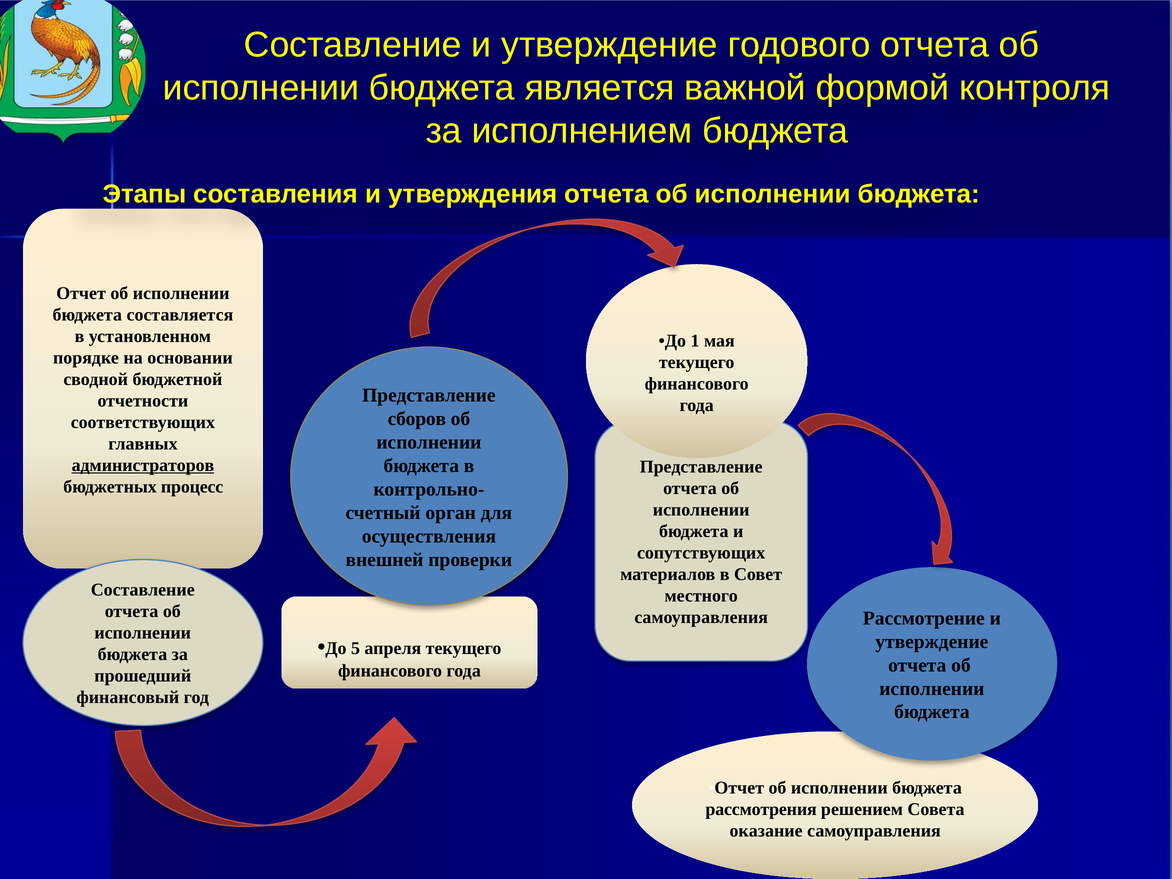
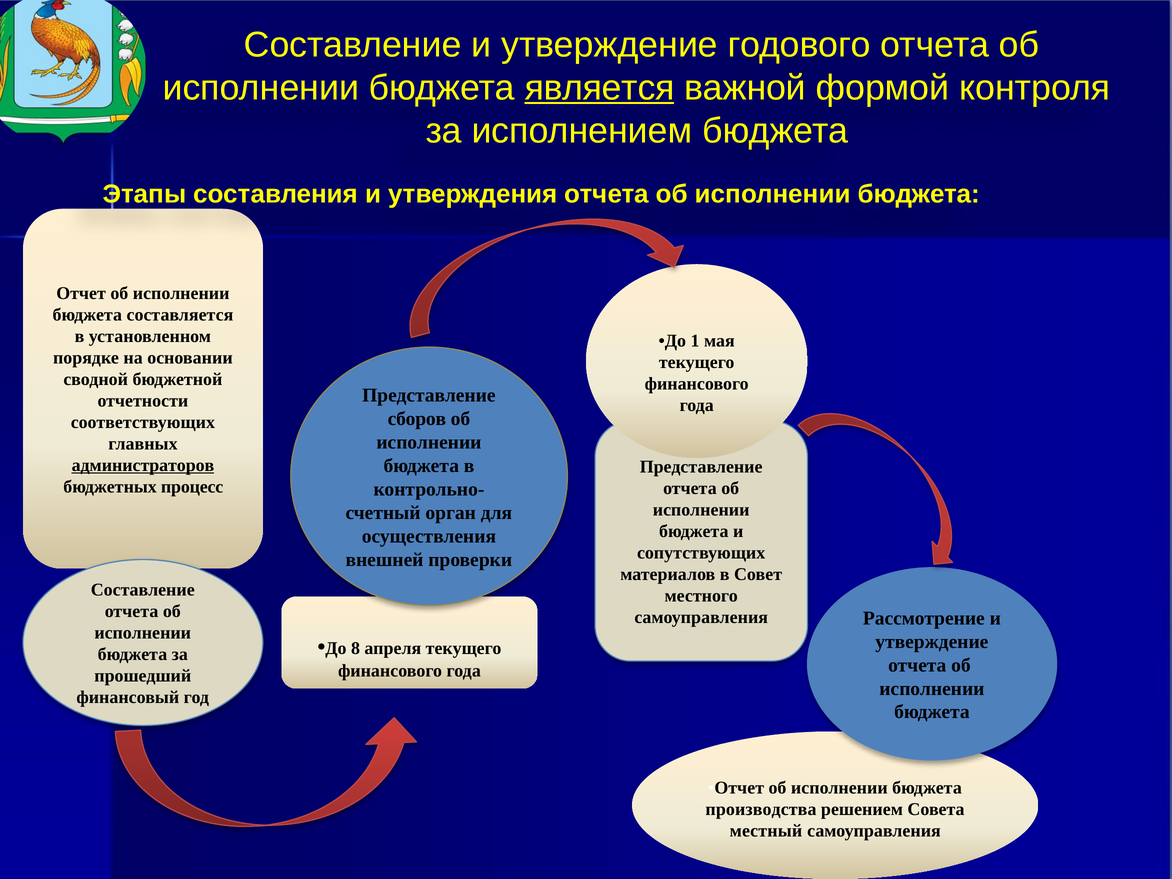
является underline: none -> present (600, 88)
5: 5 -> 8 (355, 649)
рассмотрения: рассмотрения -> производства (761, 809)
оказание: оказание -> местный (766, 831)
